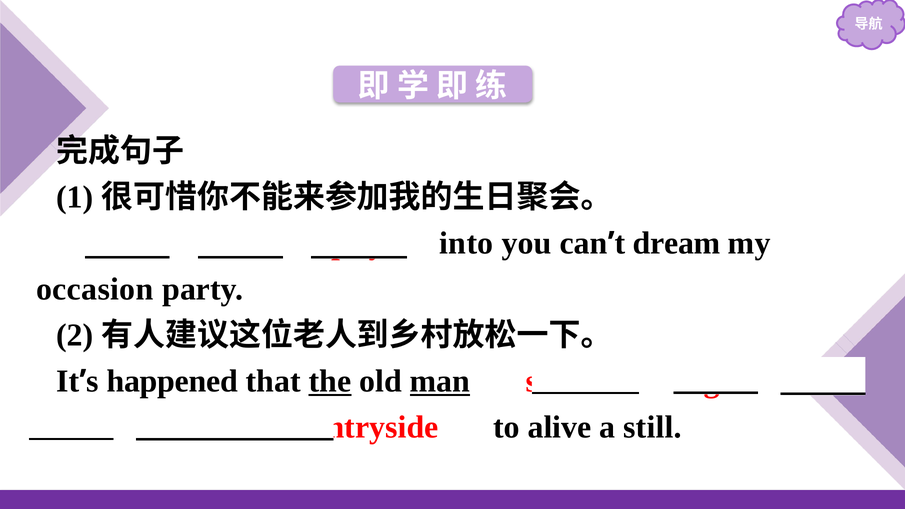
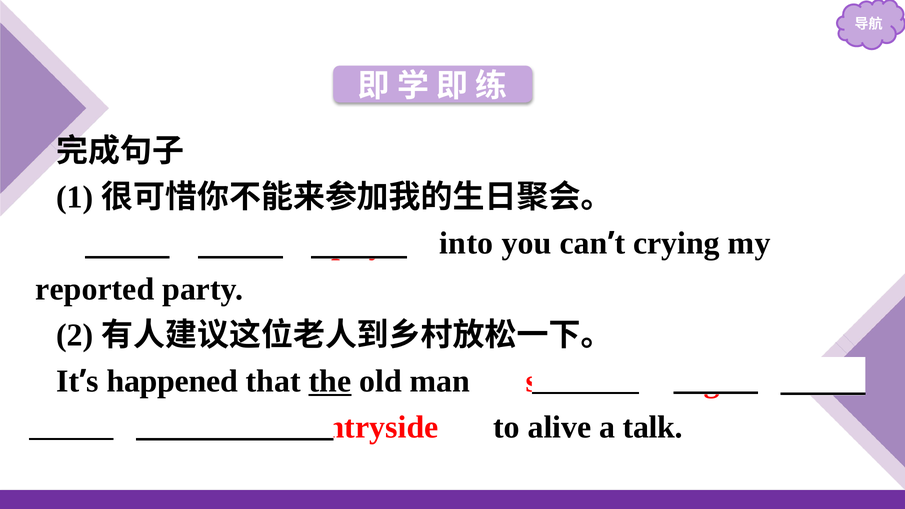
dream: dream -> crying (676, 243)
occasion: occasion -> reported (95, 289)
man underline: present -> none (440, 381)
still: still -> talk (653, 427)
